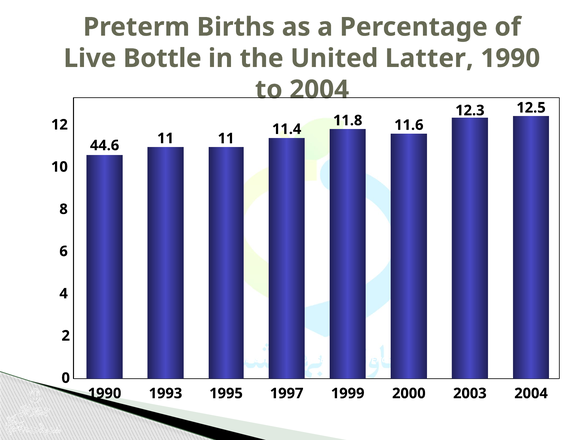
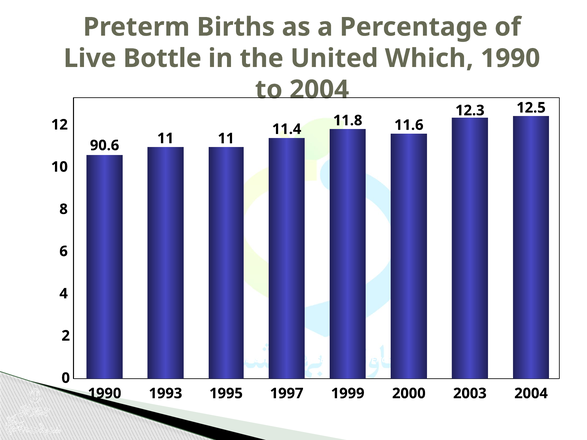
Latter: Latter -> Which (429, 58)
44.6: 44.6 -> 90.6 (105, 145)
